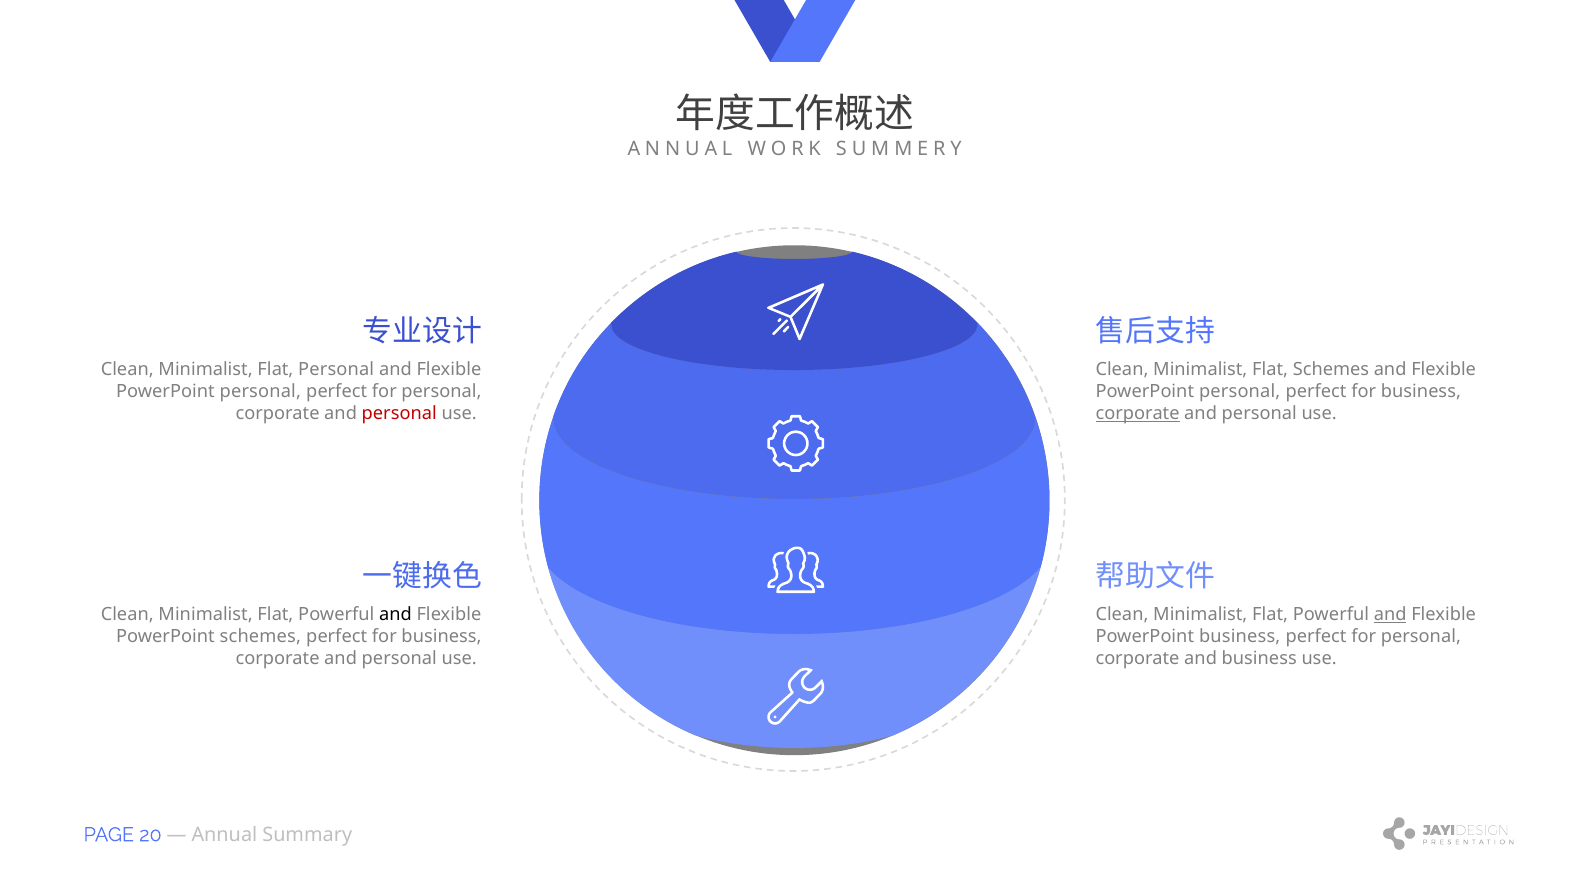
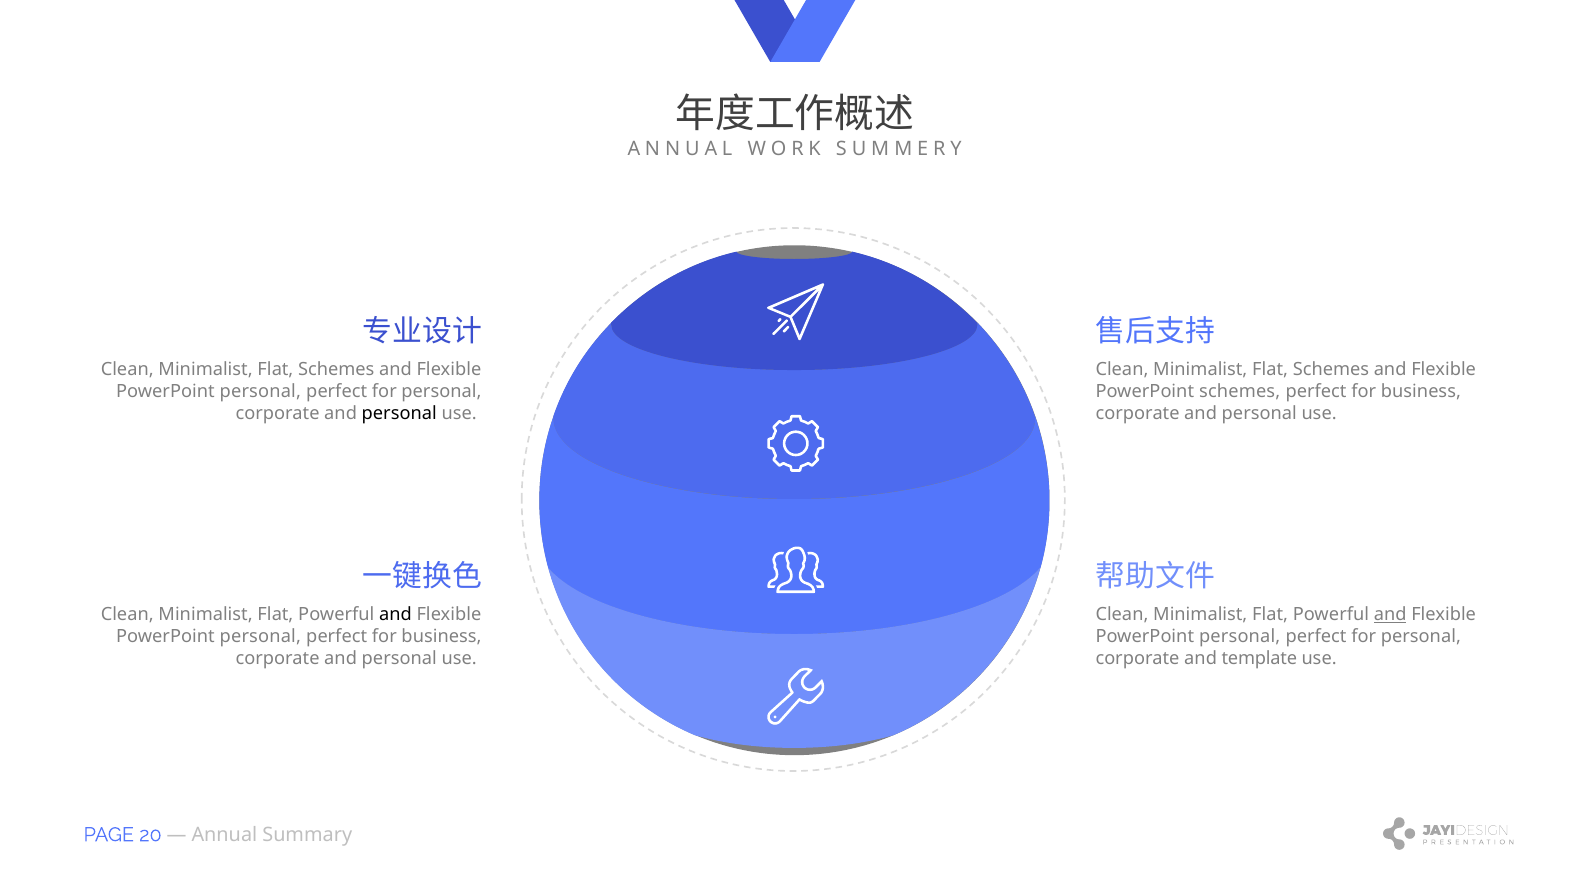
Personal: Personal -> Schemes (336, 370)
personal: personal -> schemes (1240, 392)
personal colour: red -> black (399, 413)
corporate underline: present -> none (1138, 413)
schemes: schemes -> personal (260, 637)
business: business -> personal (1240, 637)
and business: business -> template (1259, 659)
